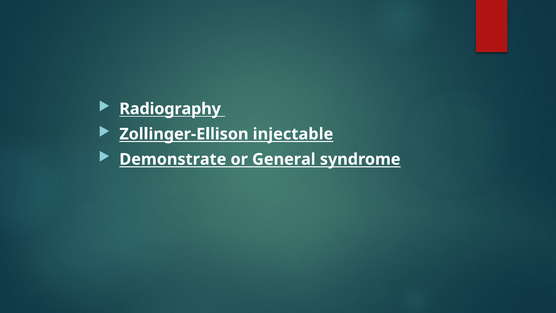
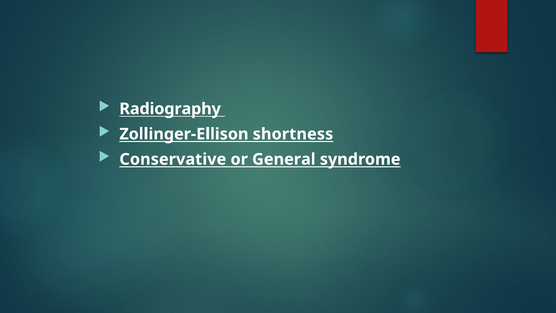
injectable: injectable -> shortness (293, 134)
Demonstrate: Demonstrate -> Conservative (173, 159)
